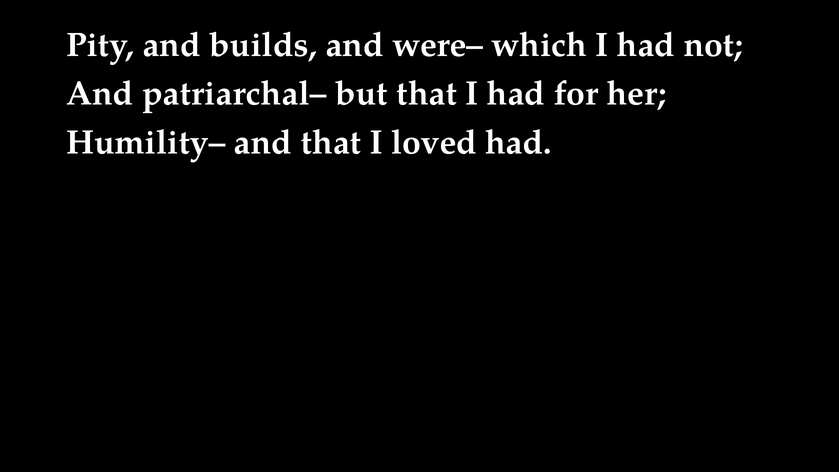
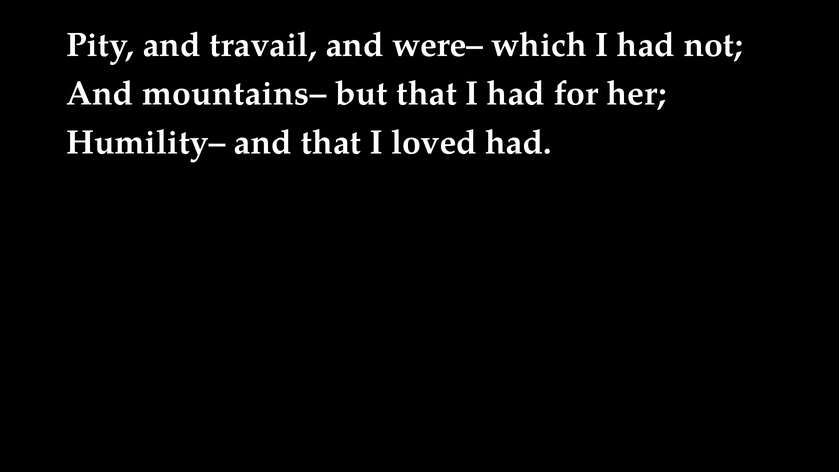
builds: builds -> travail (263, 45)
patriarchal–: patriarchal– -> mountains– (234, 94)
